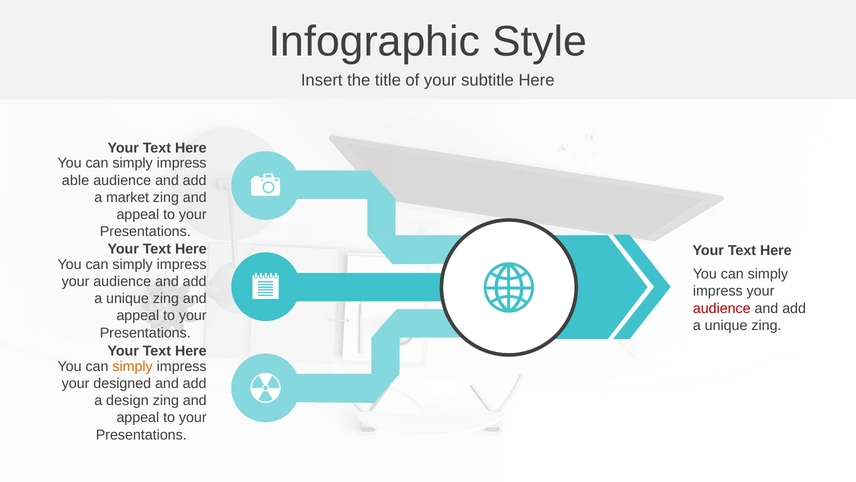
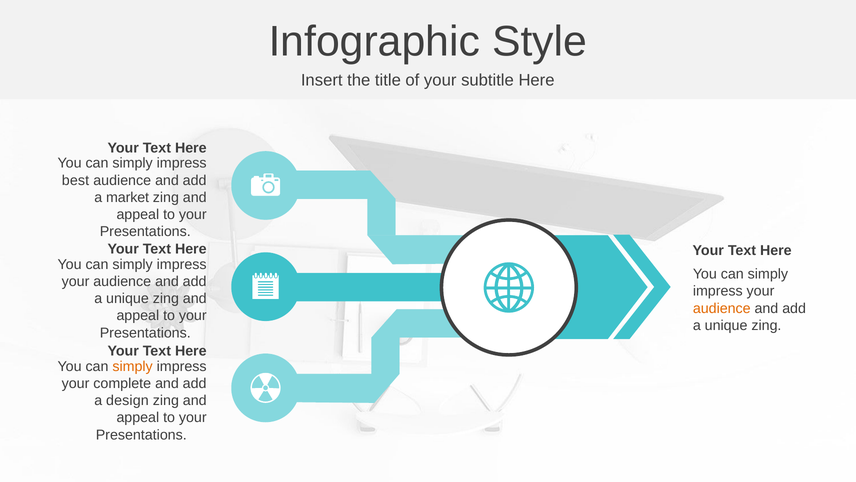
able: able -> best (76, 180)
audience colour: red -> orange (722, 308)
designed: designed -> complete (122, 383)
